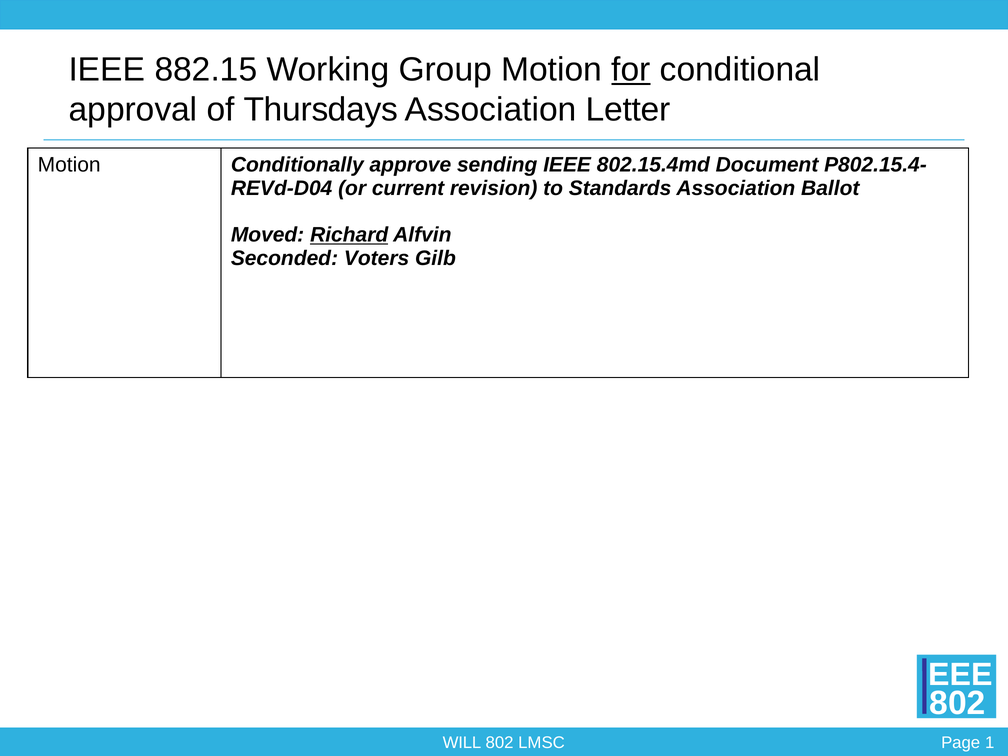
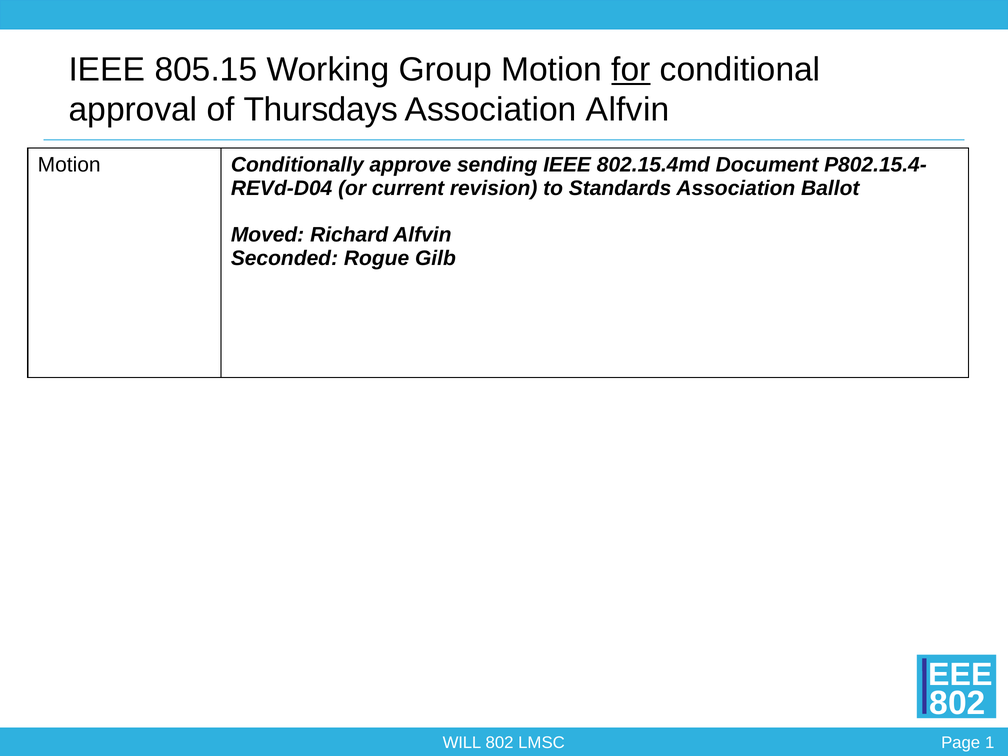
882.15: 882.15 -> 805.15 (206, 69)
Association Letter: Letter -> Alfvin (628, 110)
Richard underline: present -> none (349, 235)
Voters: Voters -> Rogue (377, 258)
